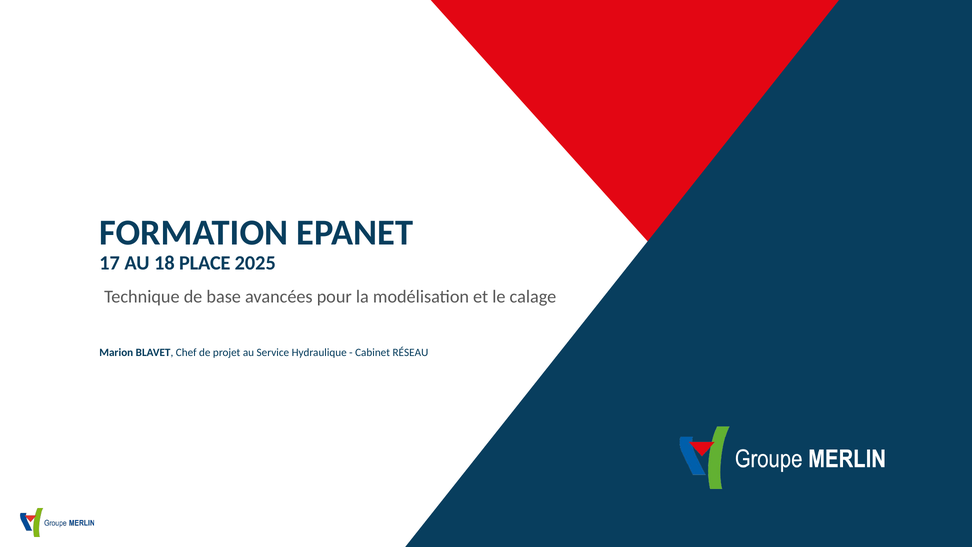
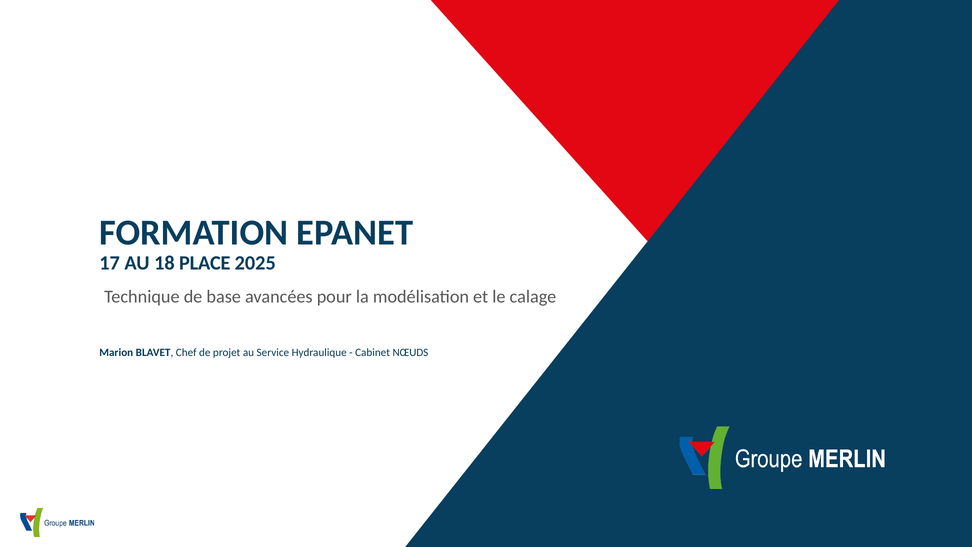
RÉSEAU: RÉSEAU -> NŒUDS (410, 352)
